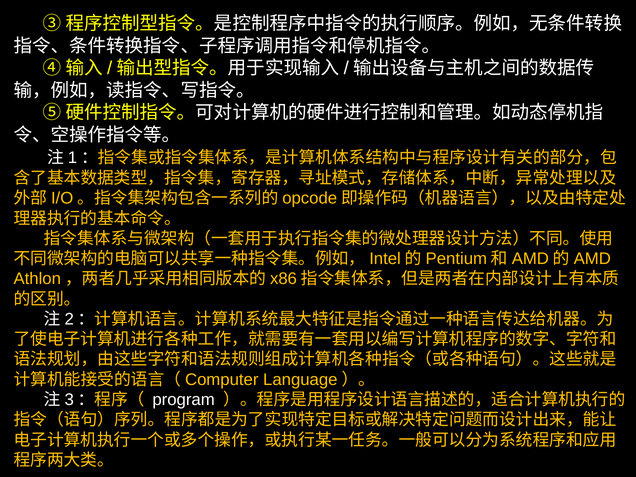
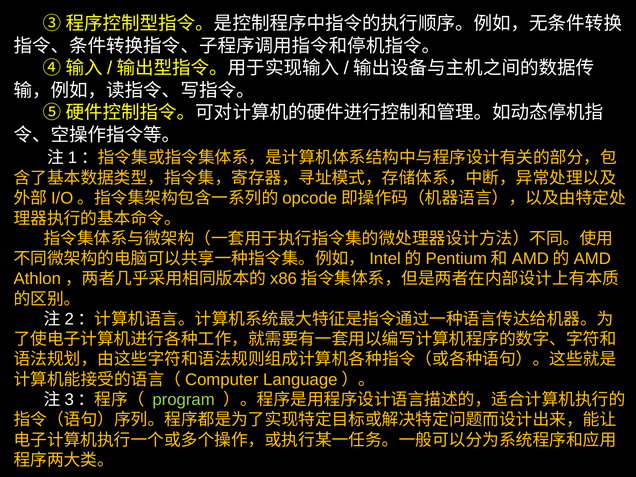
program colour: white -> light green (184, 400)
